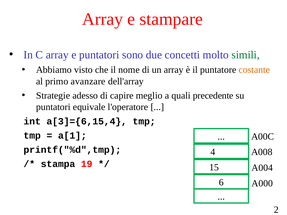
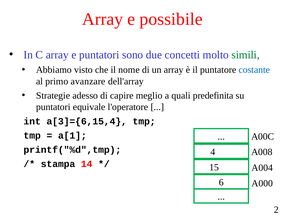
stampare: stampare -> possibile (171, 19)
costante colour: orange -> blue (254, 70)
precedente: precedente -> predefinita (213, 96)
19: 19 -> 14 (87, 164)
